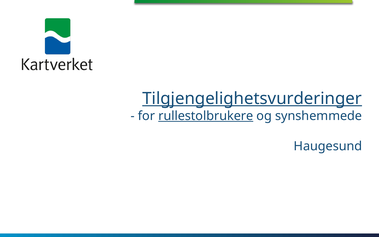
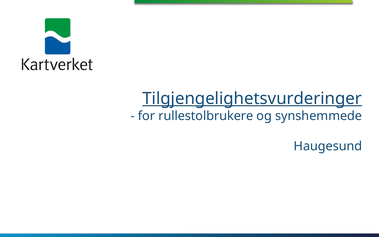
rullestolbrukere underline: present -> none (206, 116)
